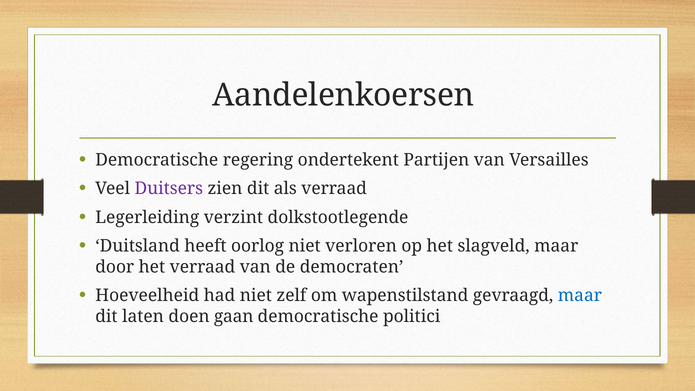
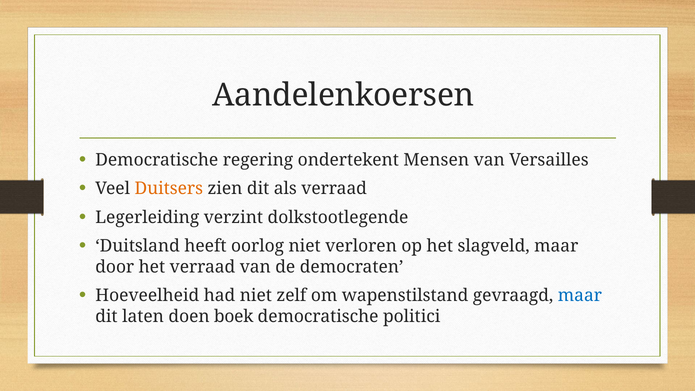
Partijen: Partijen -> Mensen (436, 160)
Duitsers colour: purple -> orange (169, 189)
gaan: gaan -> boek (234, 316)
